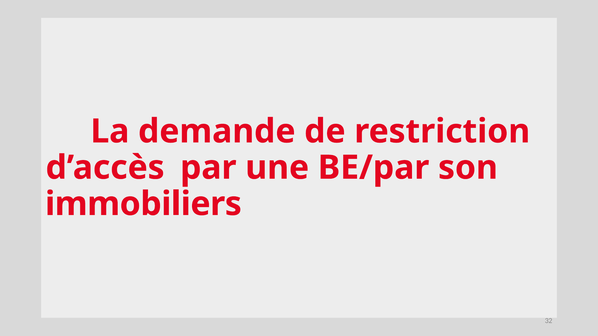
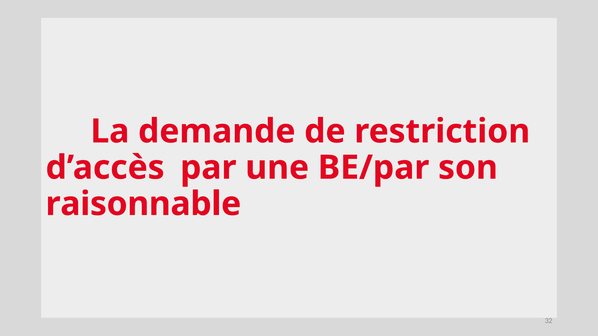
immobiliers: immobiliers -> raisonnable (143, 204)
